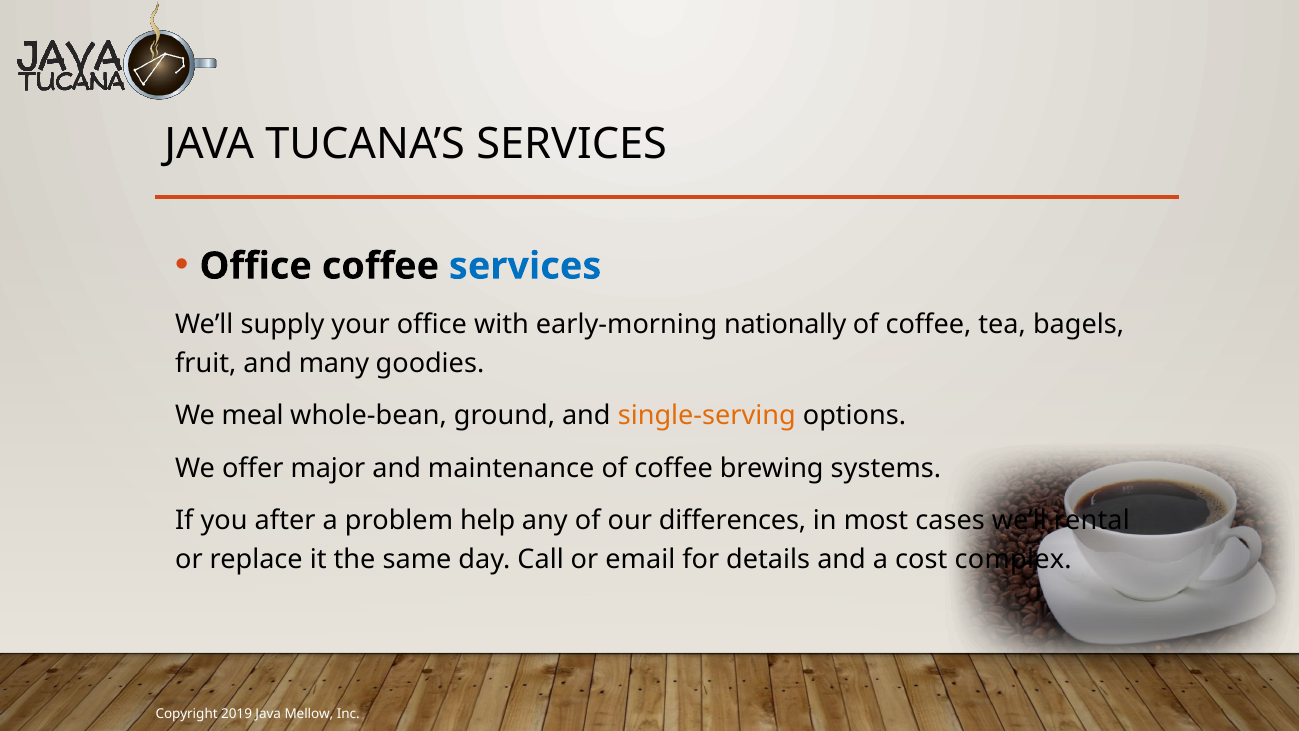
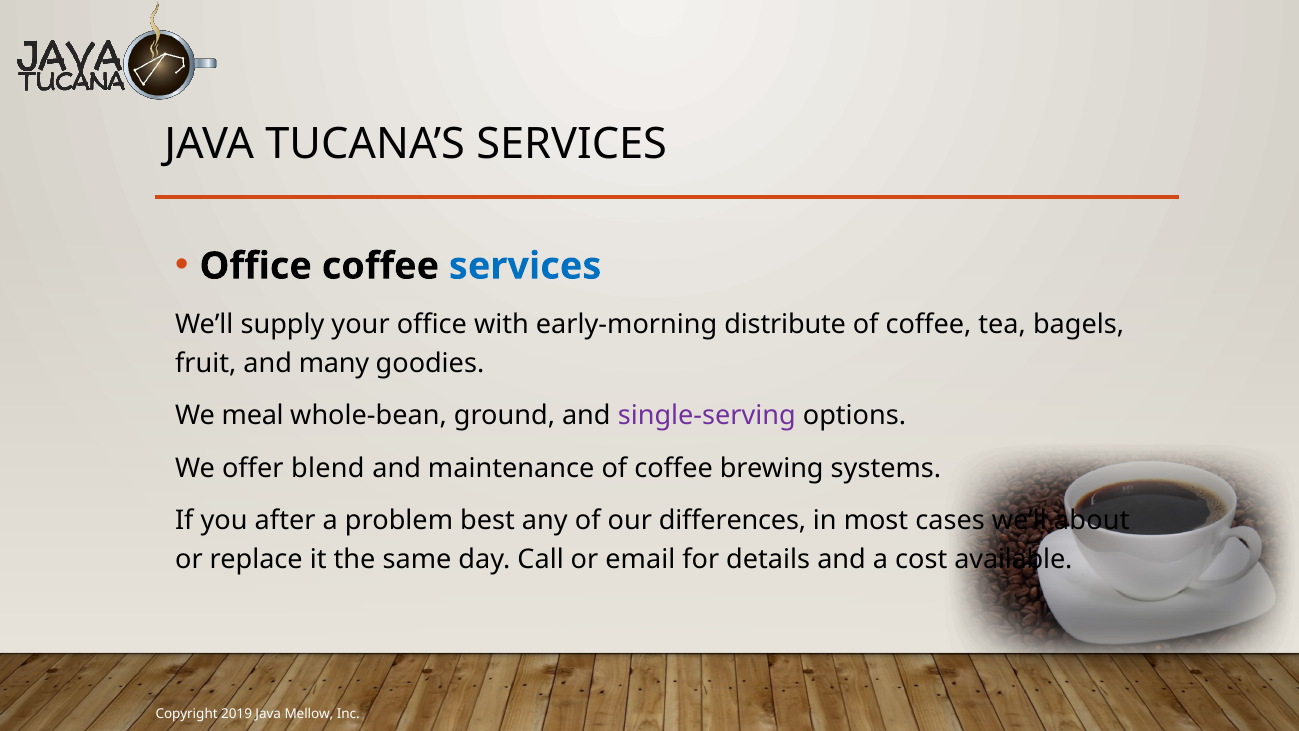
nationally: nationally -> distribute (785, 324)
single-serving colour: orange -> purple (707, 416)
major: major -> blend (328, 468)
help: help -> best (488, 521)
rental: rental -> about (1092, 521)
complex: complex -> available (1013, 560)
